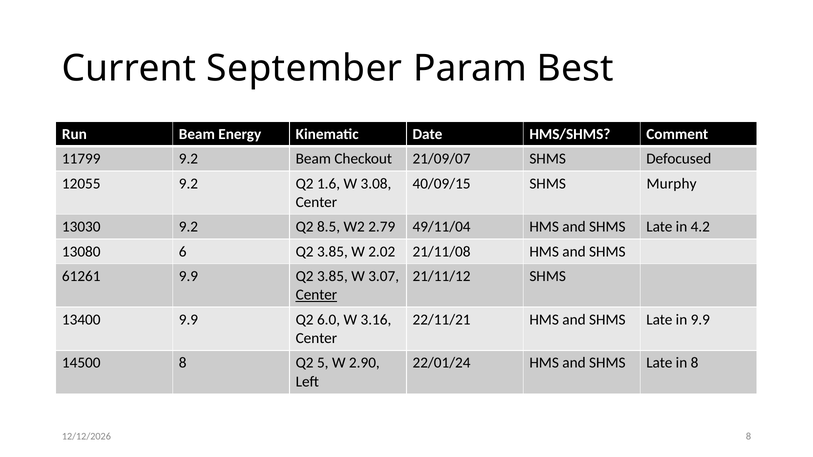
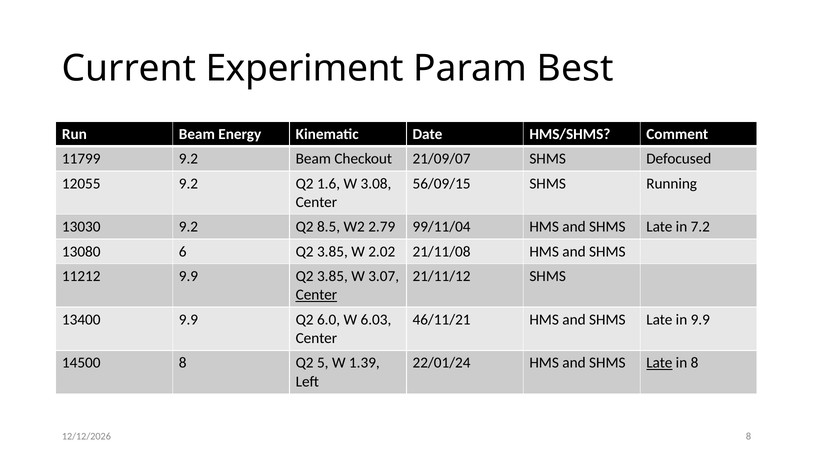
September: September -> Experiment (305, 68)
40/09/15: 40/09/15 -> 56/09/15 (442, 184)
Murphy: Murphy -> Running (672, 184)
49/11/04: 49/11/04 -> 99/11/04 (442, 227)
4.2: 4.2 -> 7.2 (700, 227)
61261: 61261 -> 11212 (81, 277)
3.16: 3.16 -> 6.03 (376, 320)
22/11/21: 22/11/21 -> 46/11/21 (442, 320)
2.90: 2.90 -> 1.39 (364, 363)
Late underline: none -> present (659, 363)
